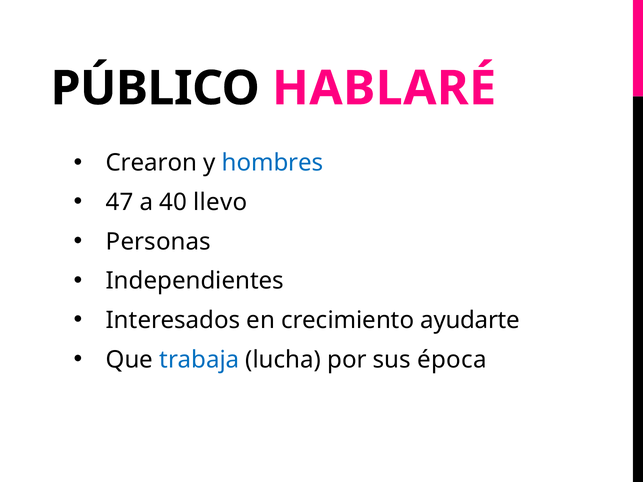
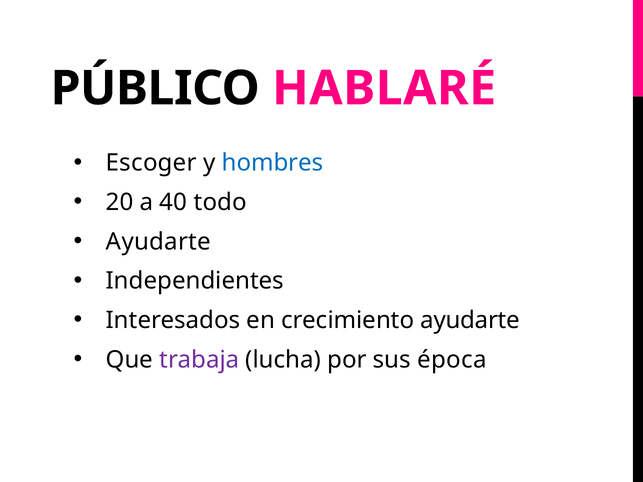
Crearon: Crearon -> Escoger (151, 163)
47: 47 -> 20 (120, 202)
llevo: llevo -> todo (220, 202)
Personas: Personas -> Ayudarte (158, 242)
trabaja colour: blue -> purple (199, 360)
